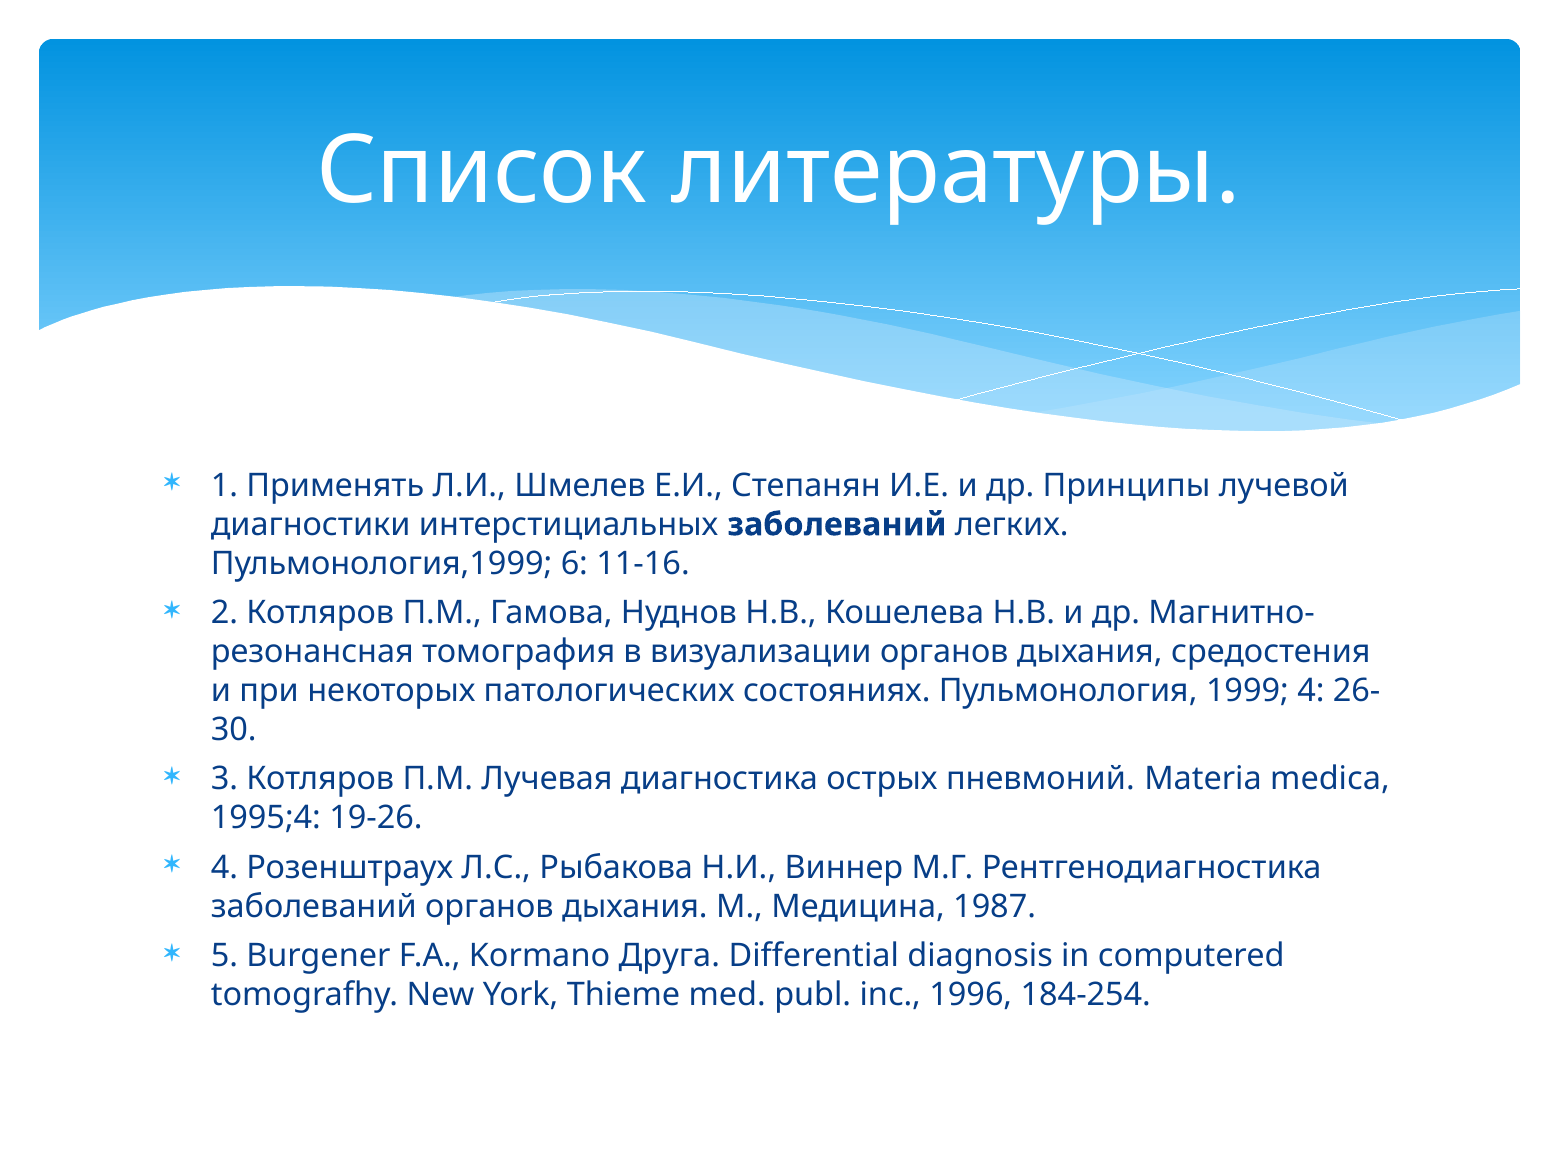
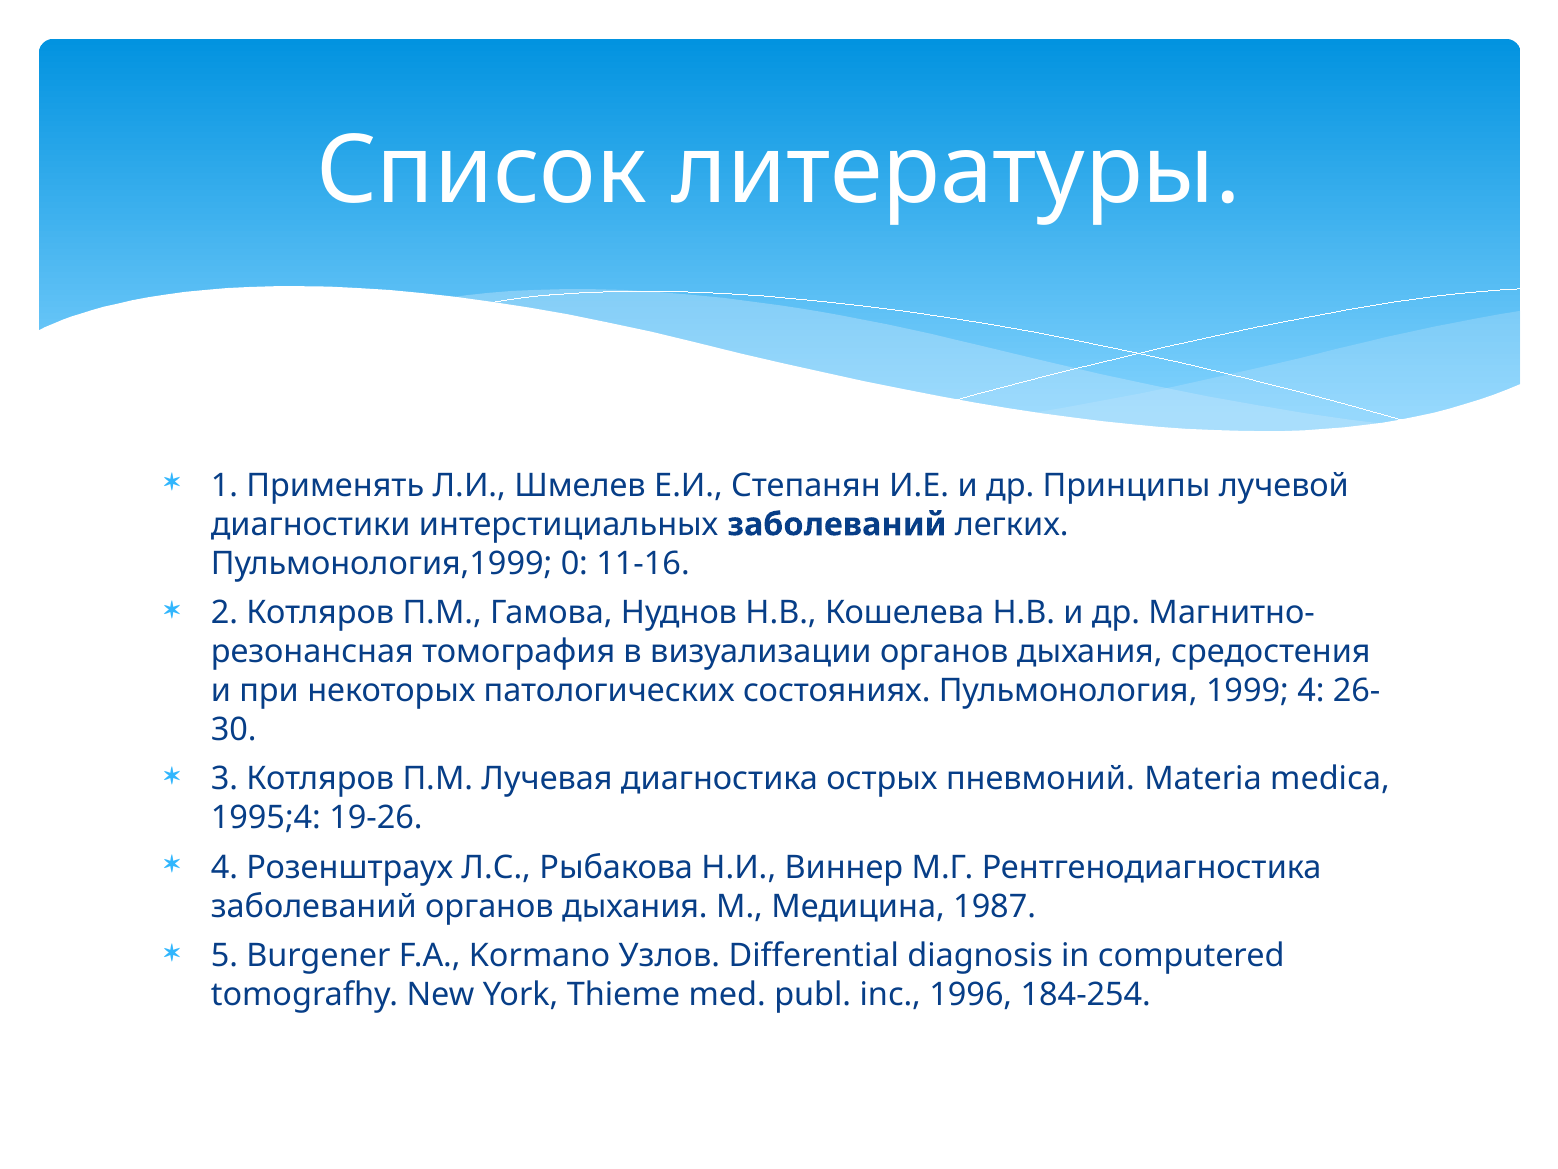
6: 6 -> 0 (574, 563)
Друга: Друга -> Узлов (669, 955)
